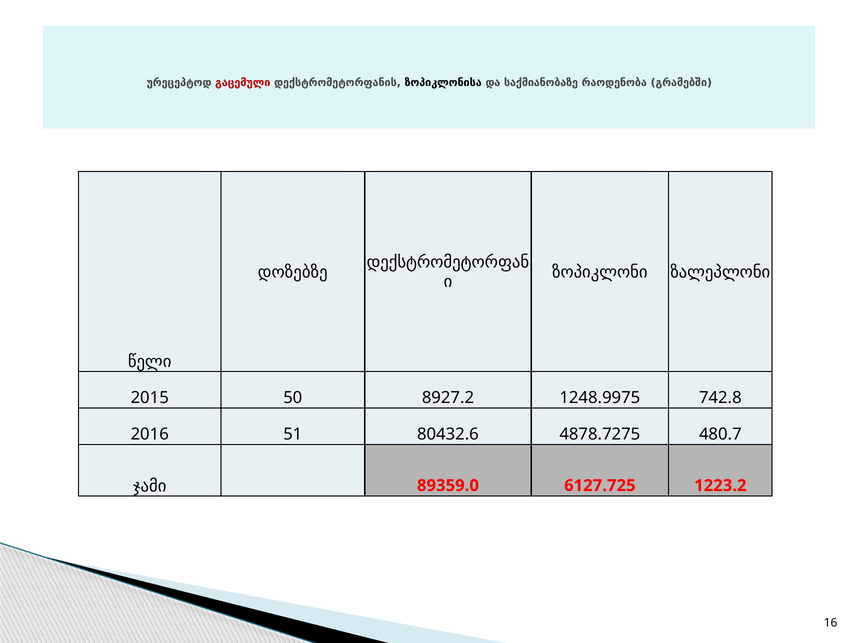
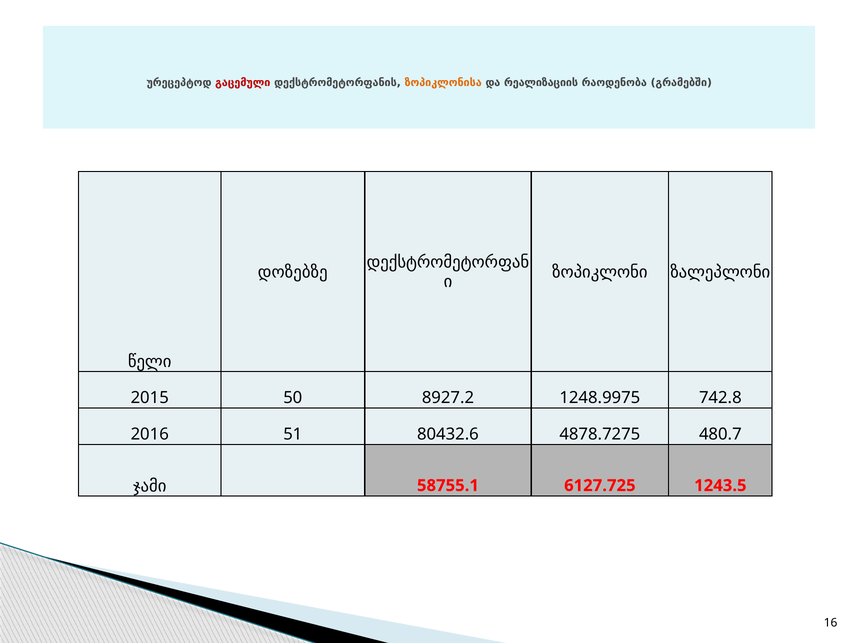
ზოპიკლონისა colour: black -> orange (443, 83)
საქმიანობაზე: საქმიანობაზე -> რეალიზაციის (541, 83)
89359.0: 89359.0 -> 58755.1 (448, 486)
1223.2: 1223.2 -> 1243.5 (720, 486)
